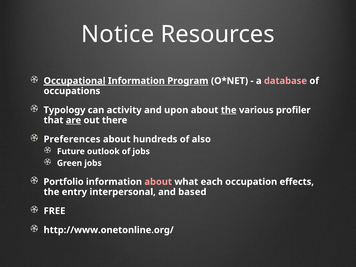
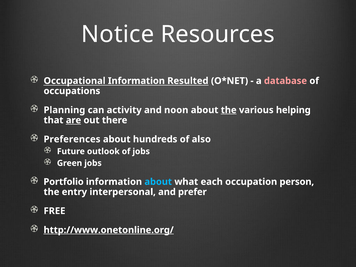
Occupational underline: present -> none (75, 81)
Program: Program -> Resulted (188, 81)
Typology: Typology -> Planning (64, 110)
upon: upon -> noon (176, 110)
profiler: profiler -> helping (293, 110)
about colour: pink -> light blue (158, 182)
effects: effects -> person (297, 182)
based: based -> prefer (192, 192)
http://www.onetonline.org/ underline: none -> present (109, 230)
